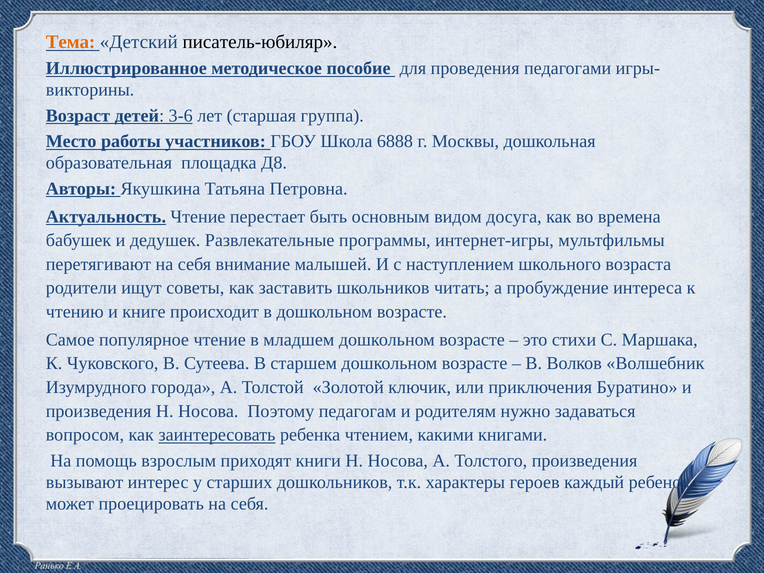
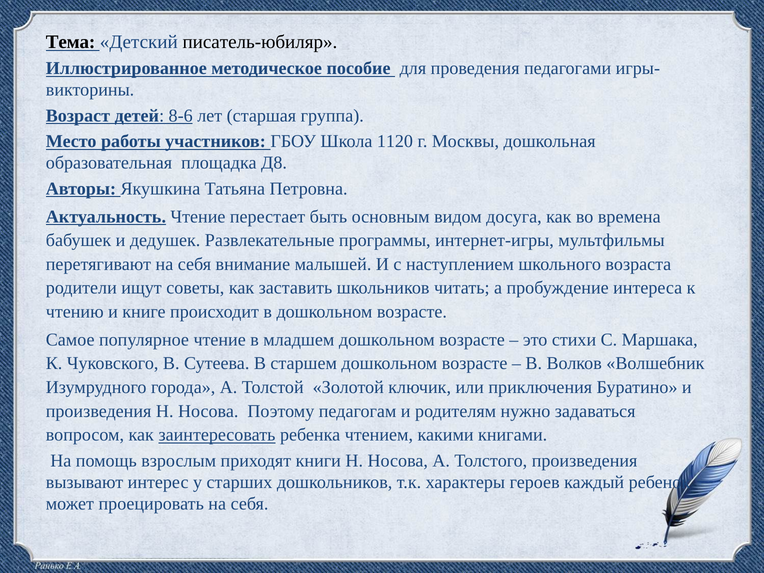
Тема colour: orange -> black (71, 42)
3-6: 3-6 -> 8-6 (181, 116)
6888: 6888 -> 1120 (395, 141)
